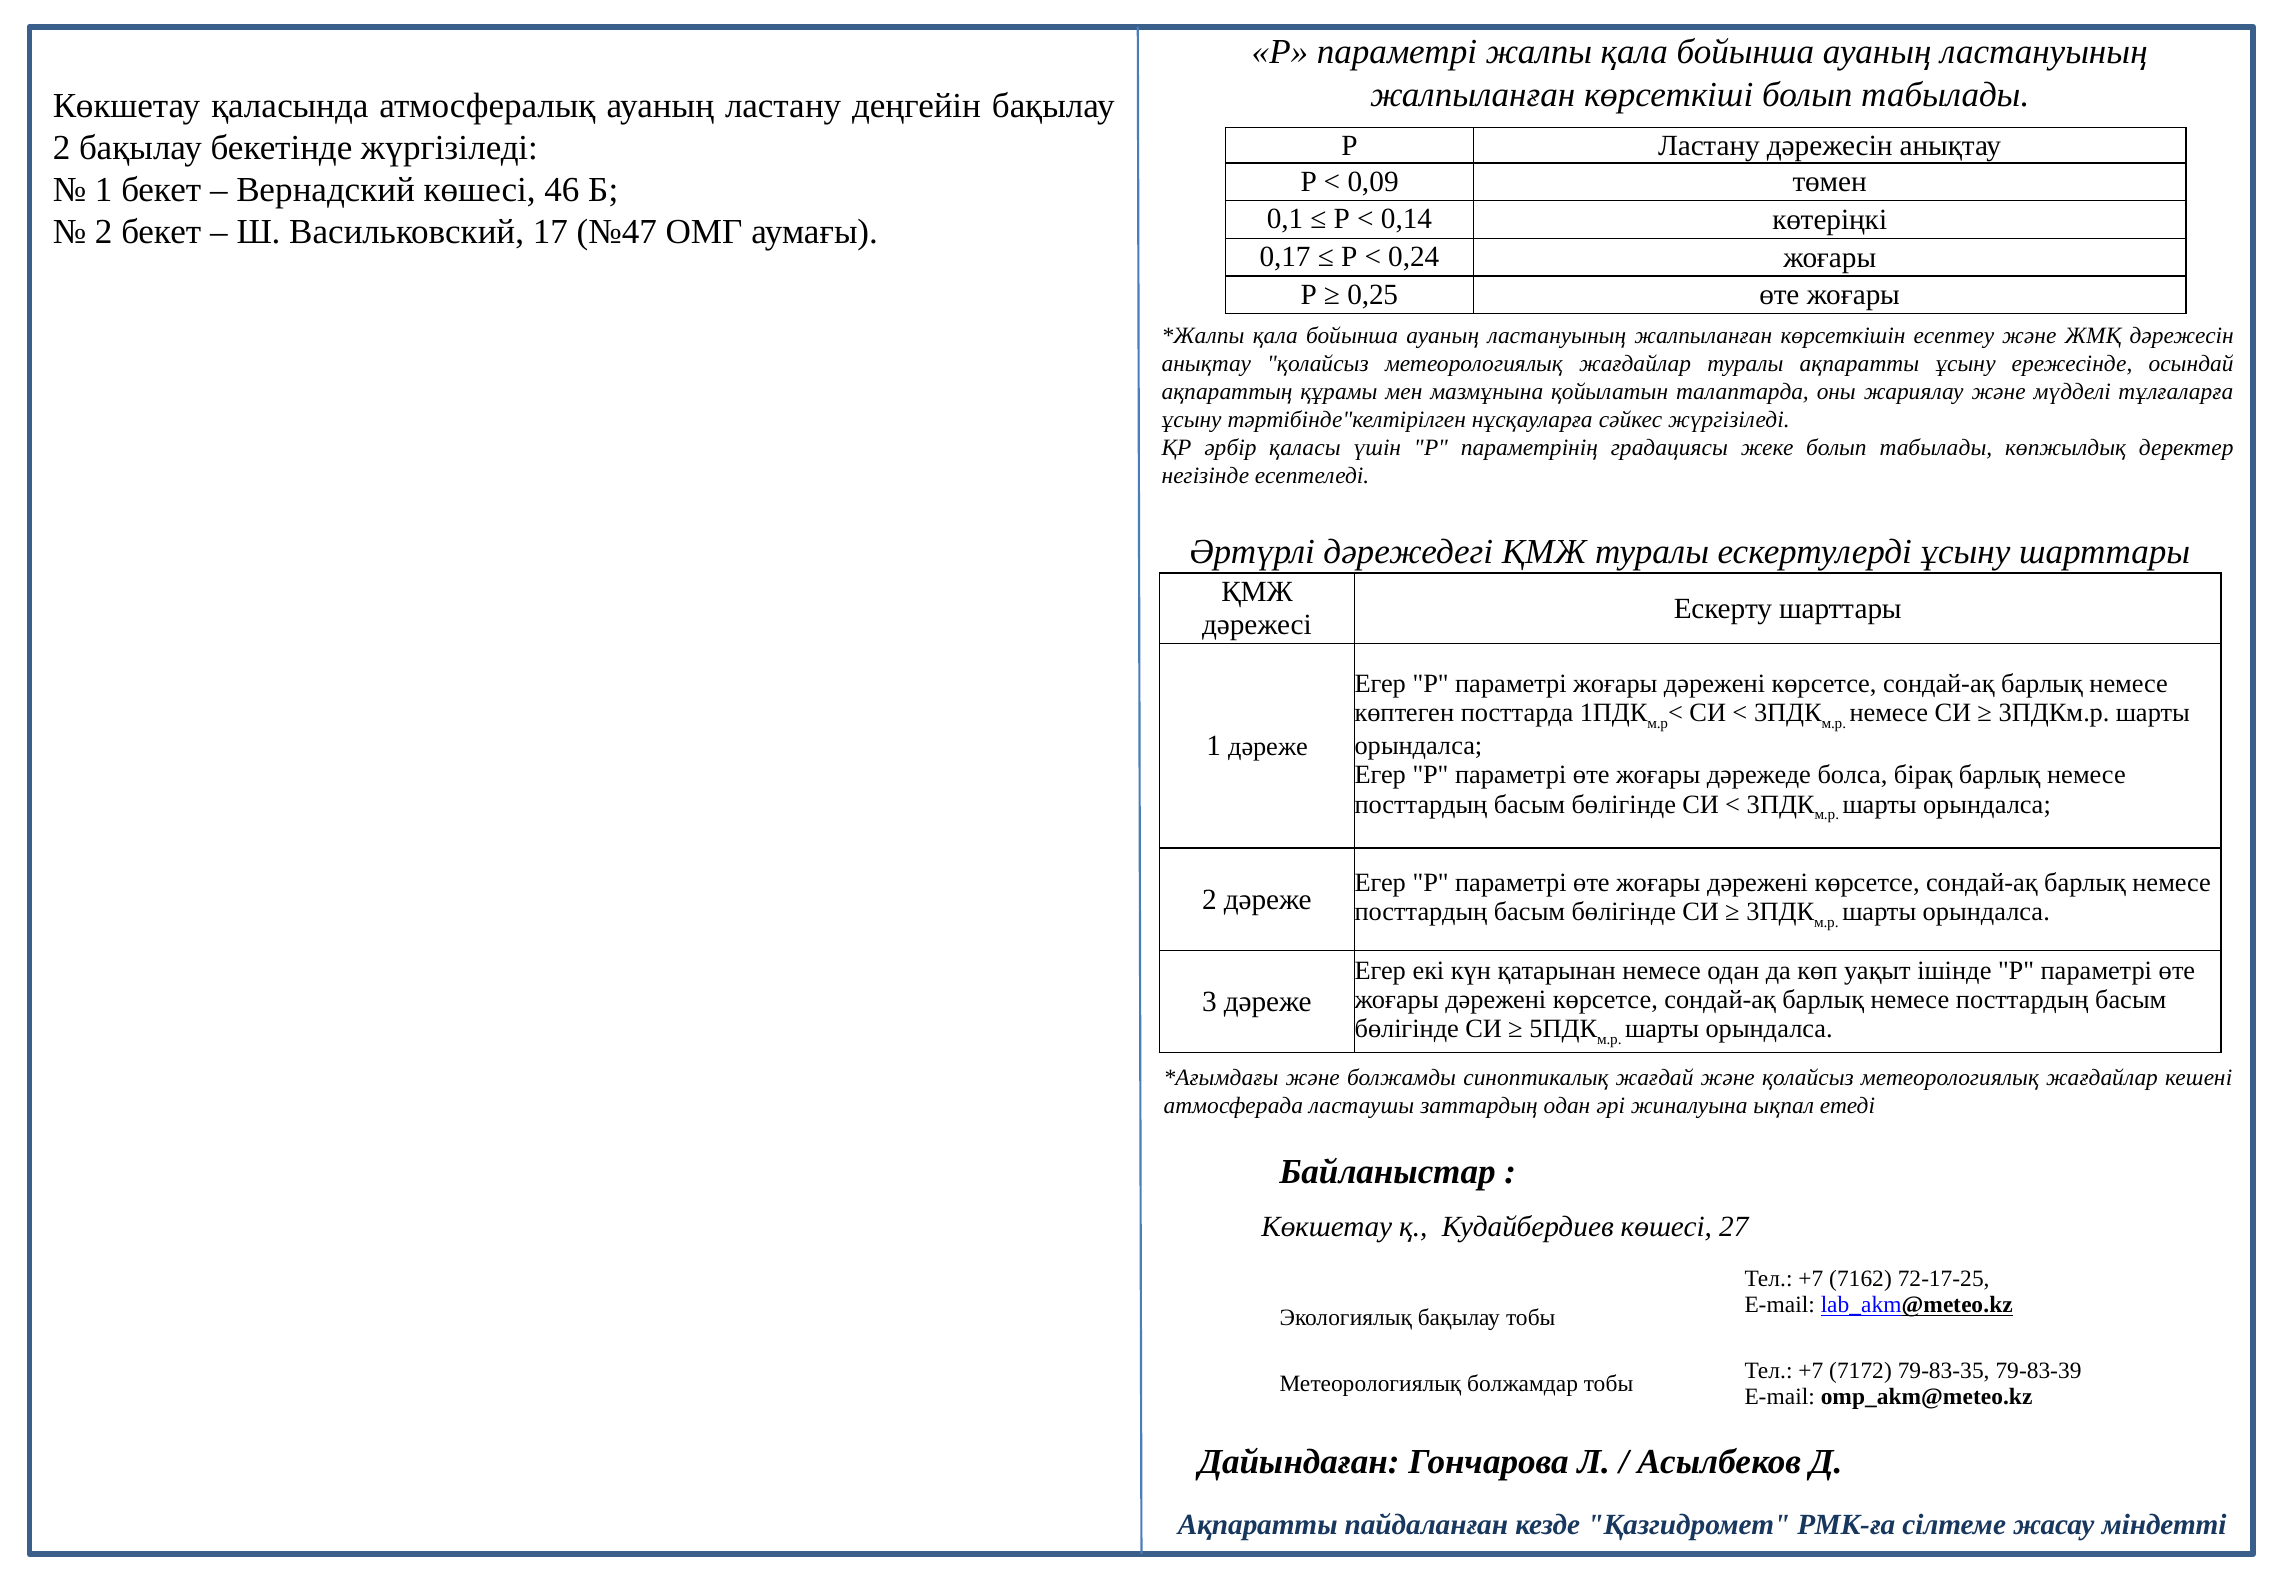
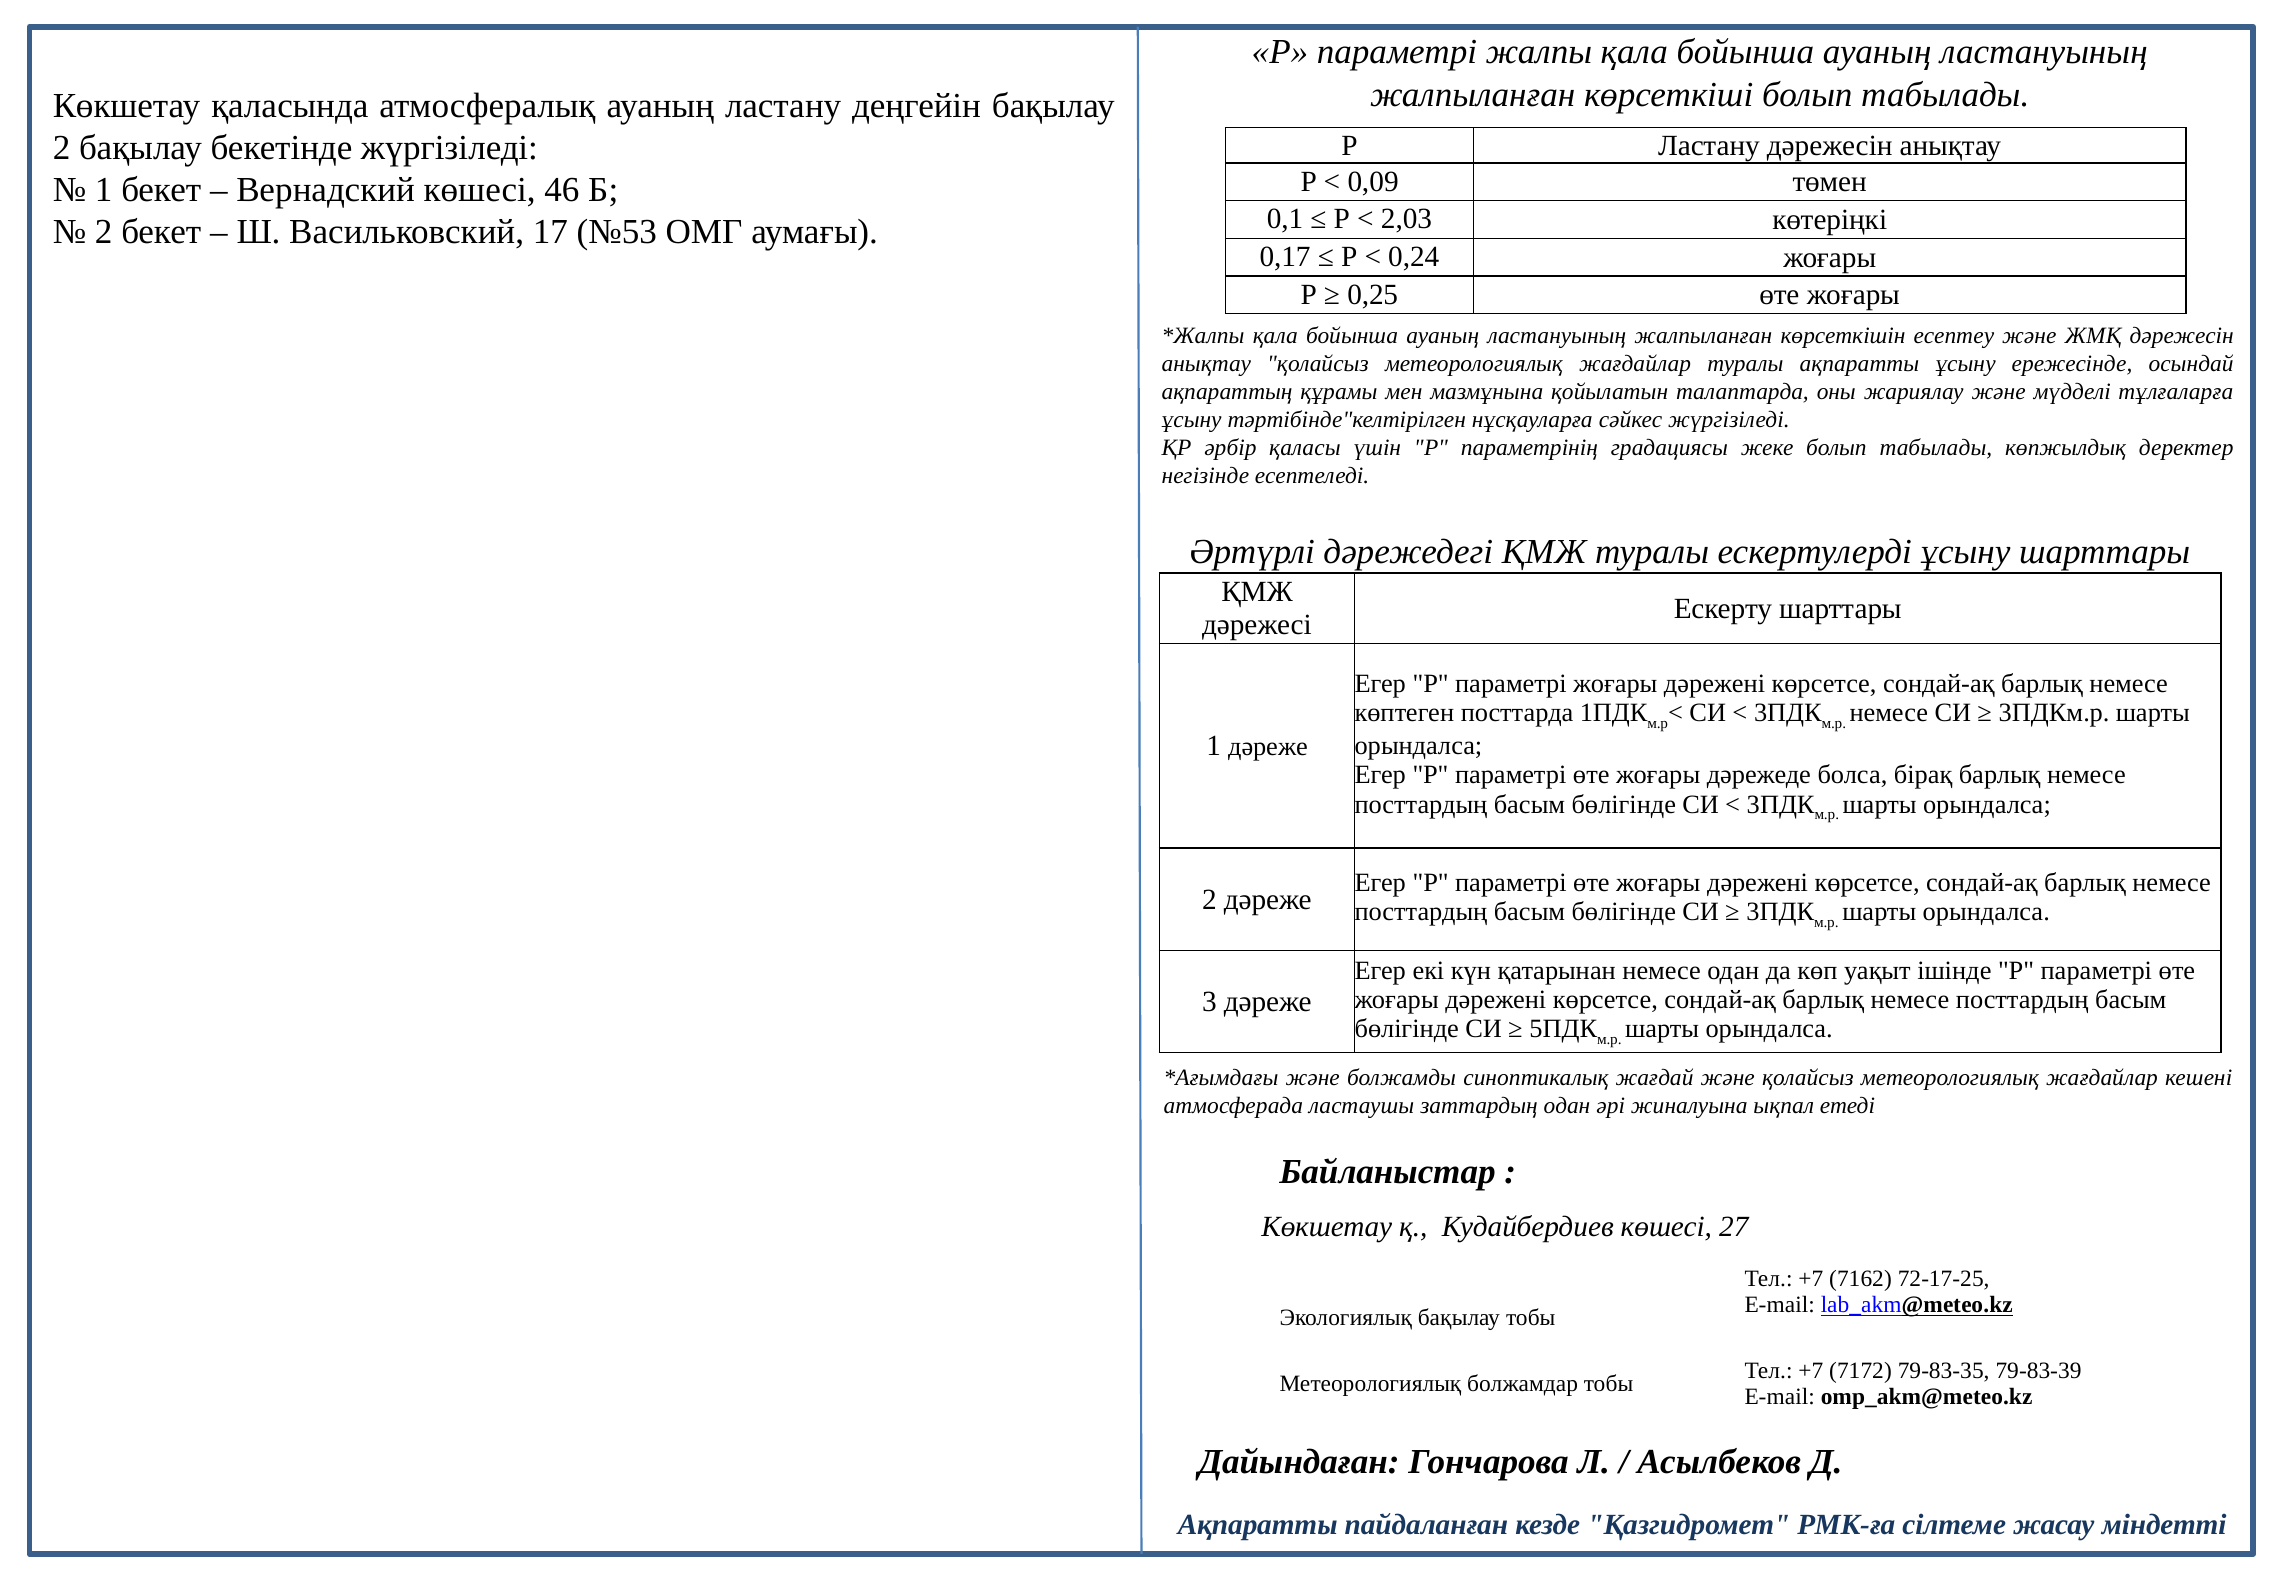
0,14: 0,14 -> 2,03 (1407, 219)
№47: №47 -> №53 (617, 232)
